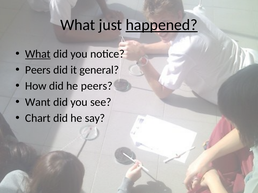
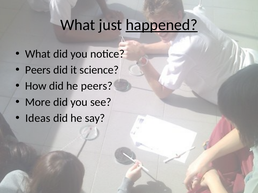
What underline: present -> none (38, 54)
general: general -> science (99, 70)
Want: Want -> More (38, 102)
Chart: Chart -> Ideas (38, 118)
